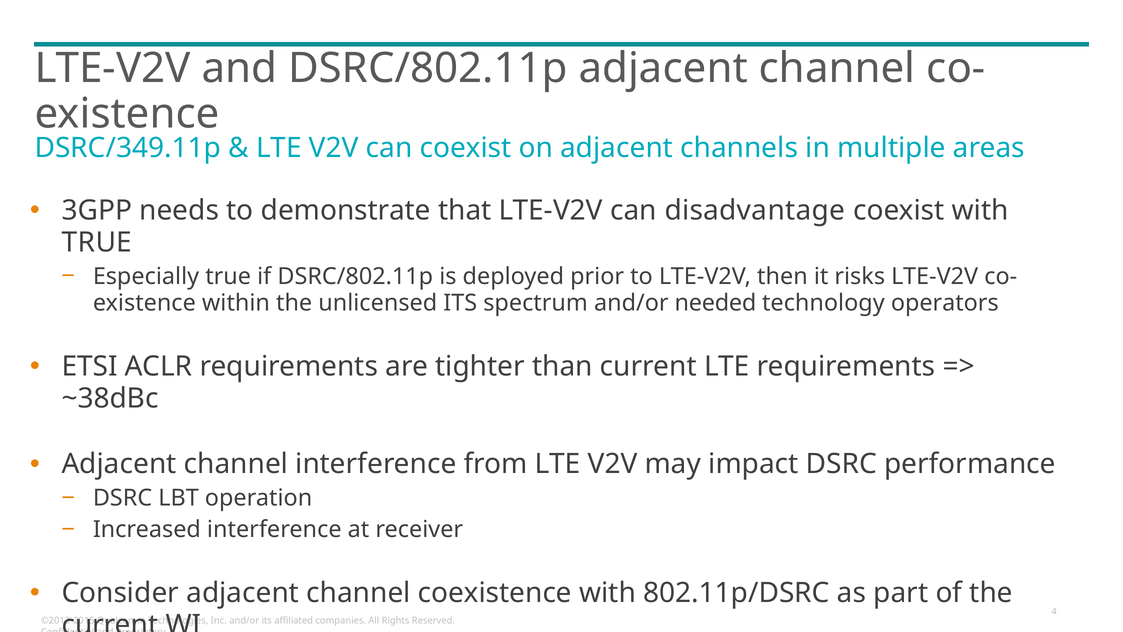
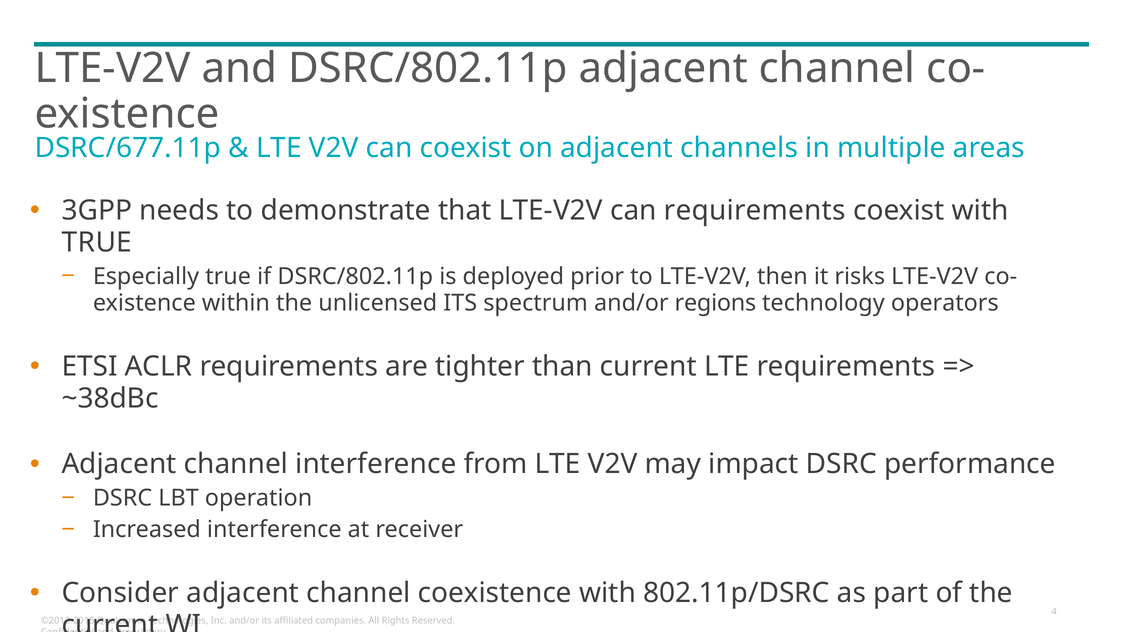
DSRC/349.11p: DSRC/349.11p -> DSRC/677.11p (128, 148)
can disadvantage: disadvantage -> requirements (755, 210)
needed: needed -> regions (715, 303)
